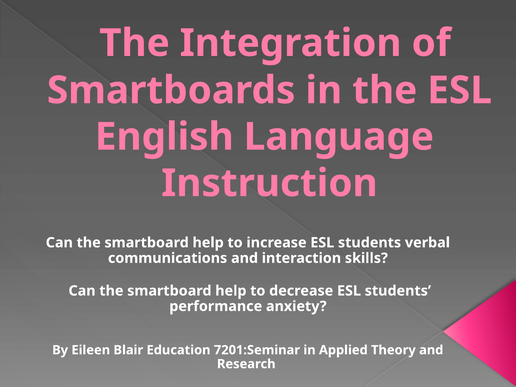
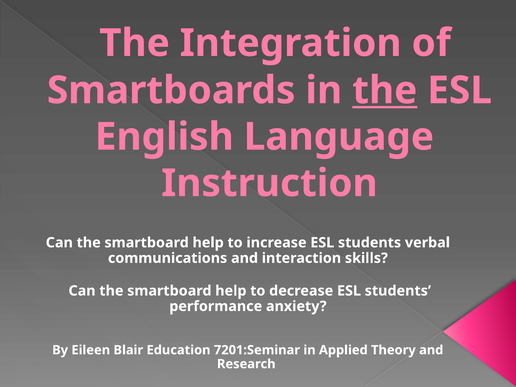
the underline: none -> present (385, 90)
